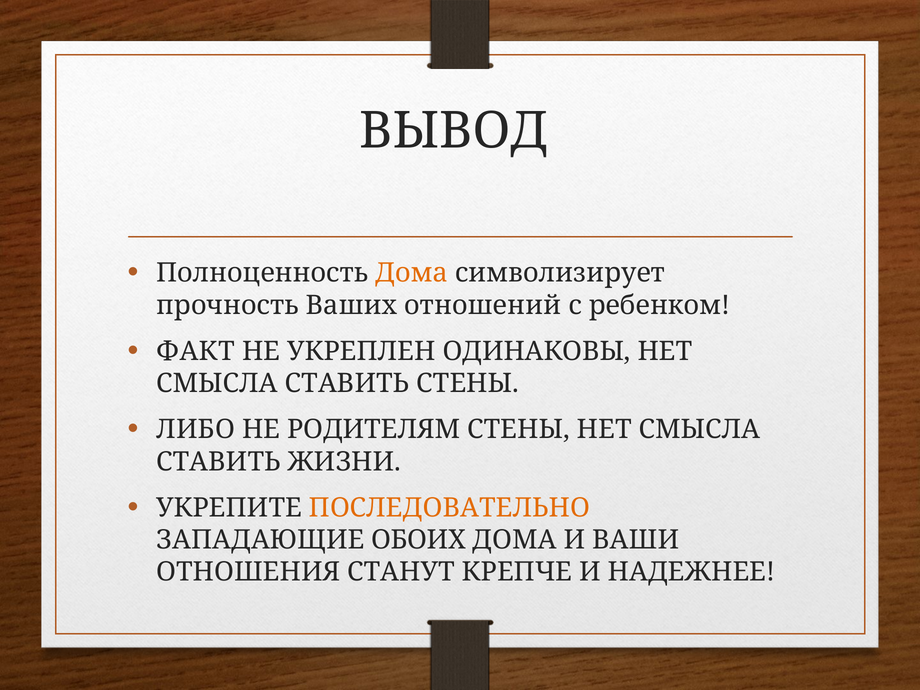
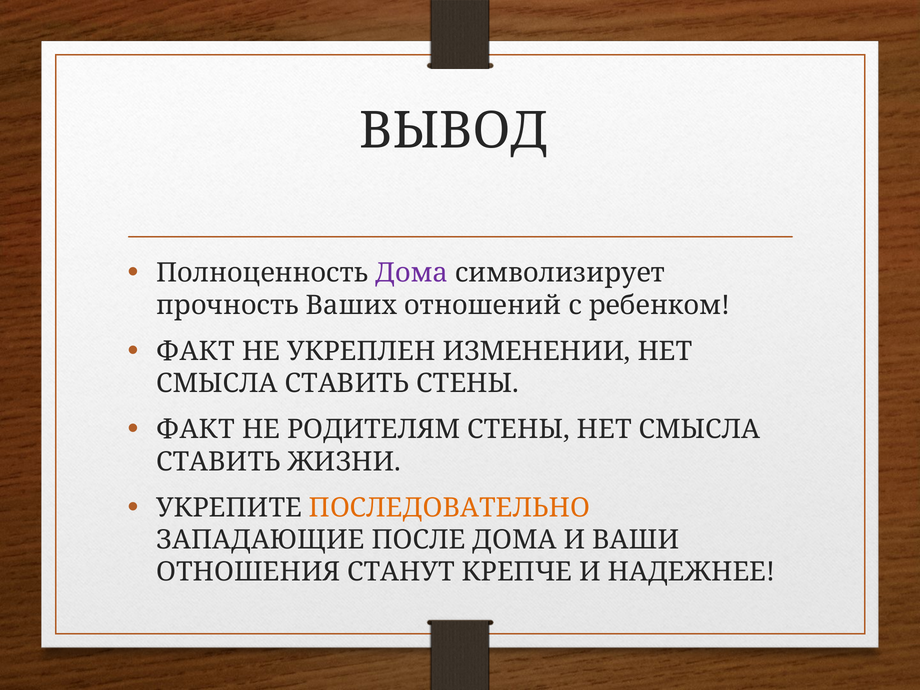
Дома colour: orange -> purple (412, 273)
ОДИНАКОВЫ: ОДИНАКОВЫ -> ИЗМЕНЕНИИ (537, 351)
ЛИБО: ЛИБО -> ФАКТ (196, 430)
ОБОИХ: ОБОИХ -> ПОСЛЕ (419, 540)
